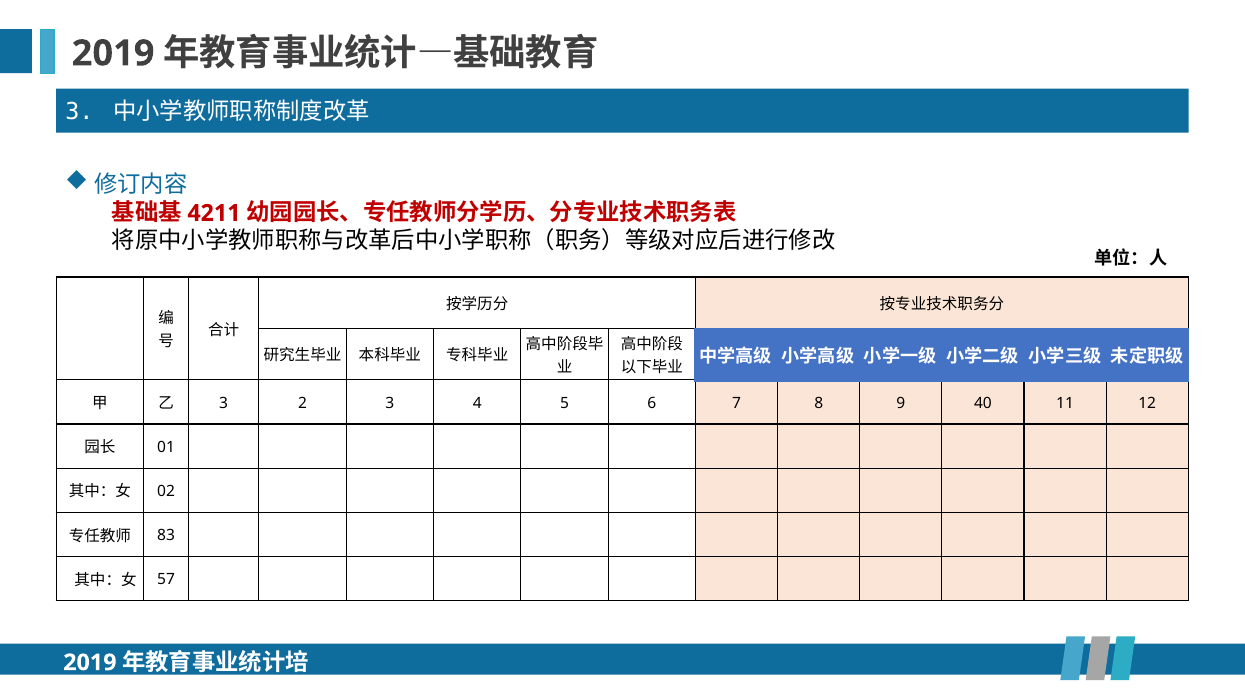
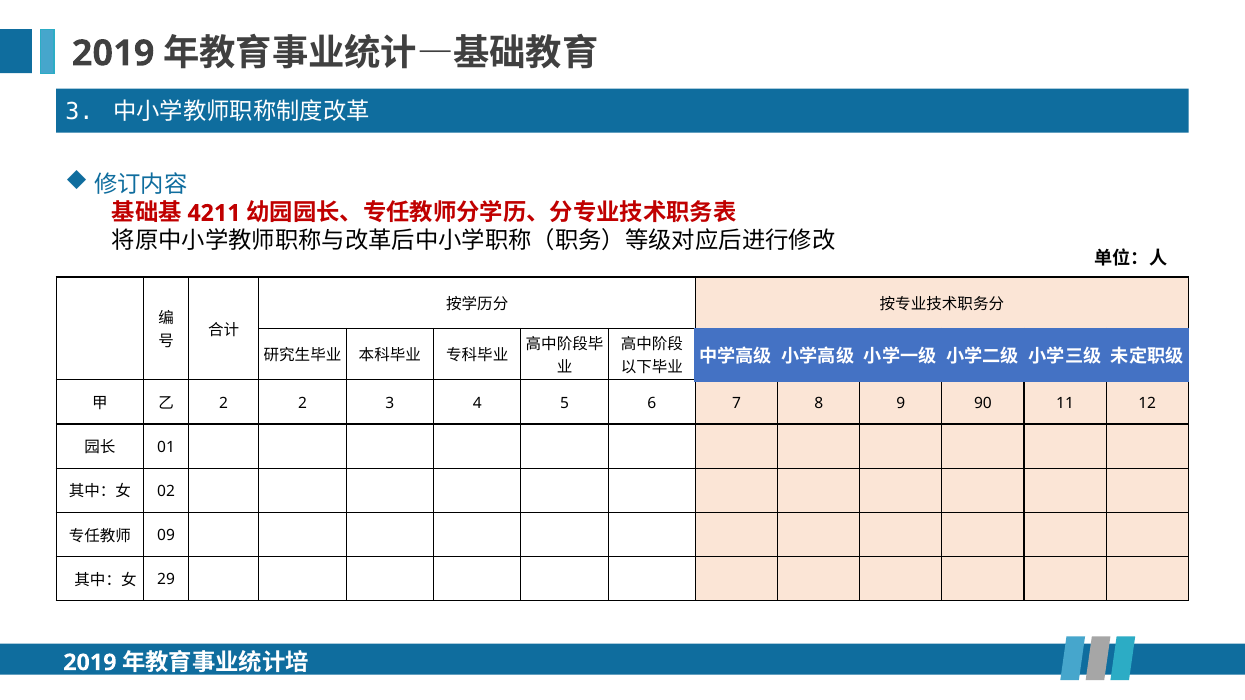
3: 3 -> 2 (224, 403)
40: 40 -> 90 (983, 403)
83: 83 -> 09 (166, 535)
57: 57 -> 29 (166, 580)
